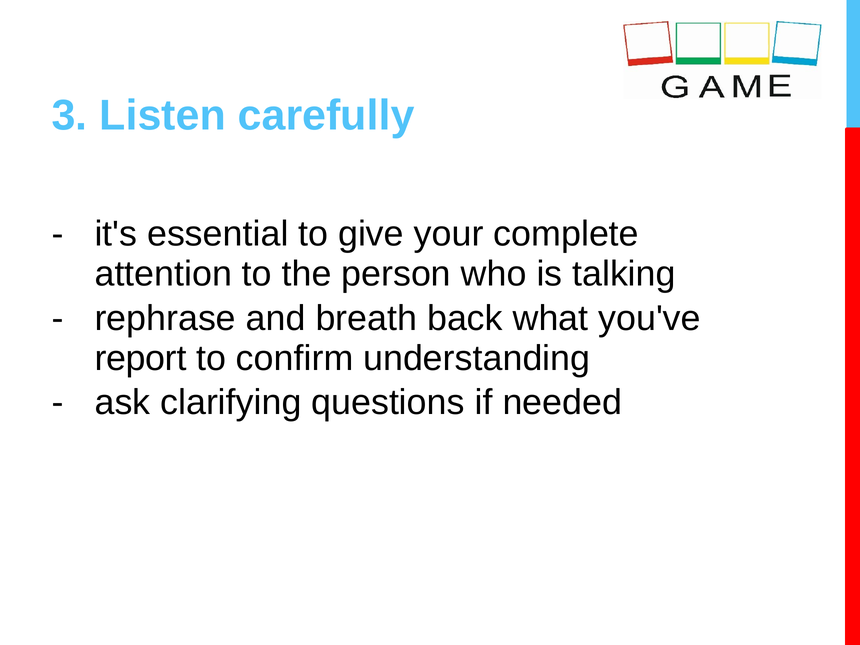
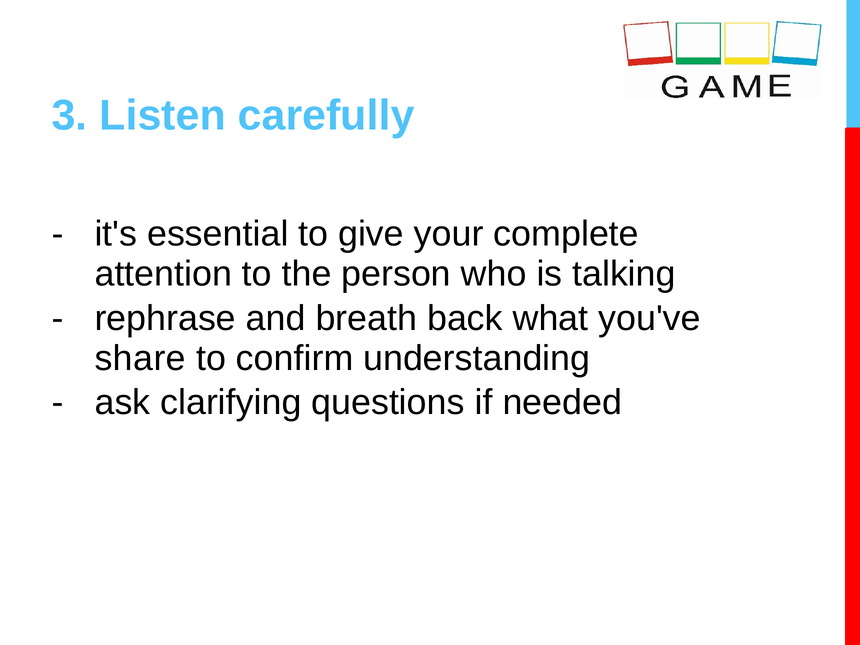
report: report -> share (140, 358)
